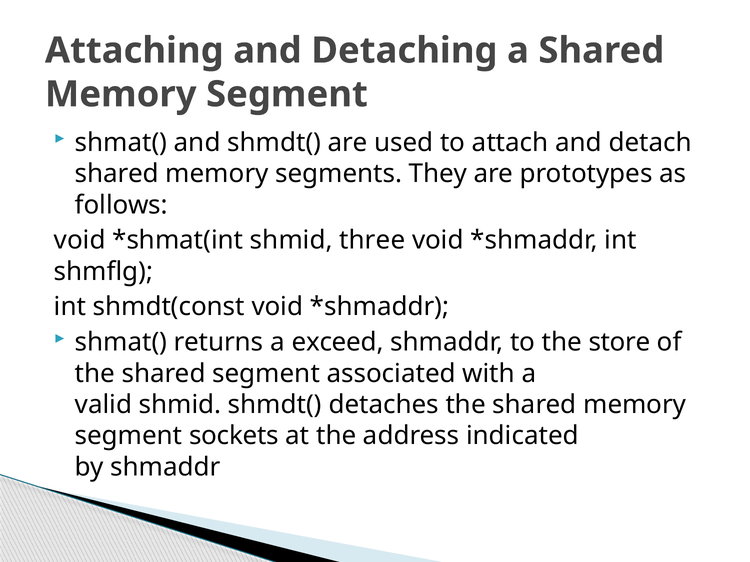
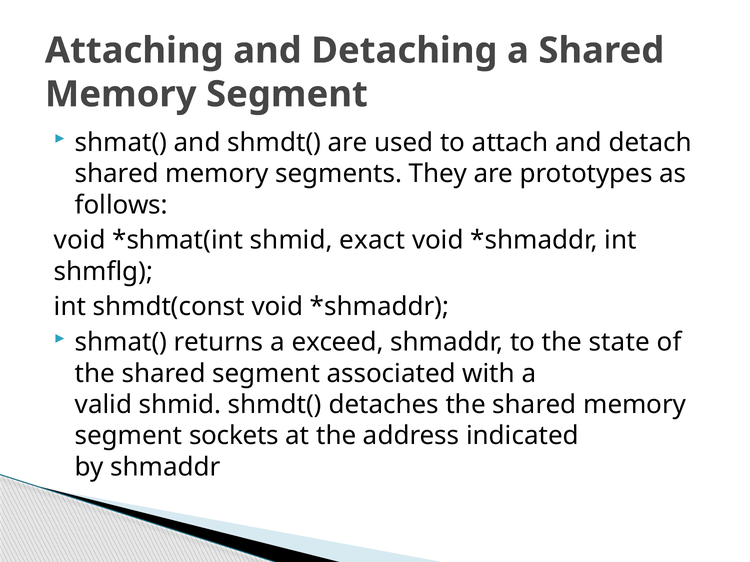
three: three -> exact (372, 241)
store: store -> state (619, 343)
